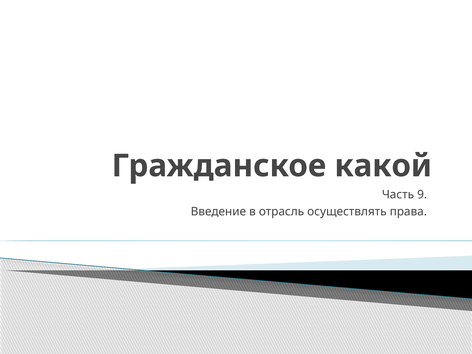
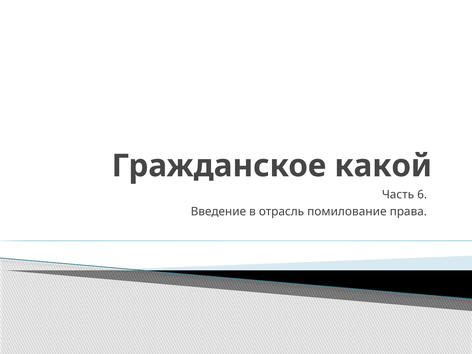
9: 9 -> 6 (422, 195)
осуществлять: осуществлять -> помилование (347, 211)
